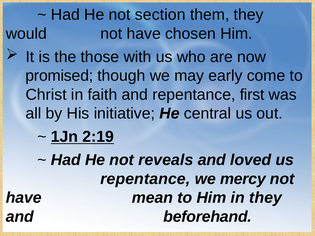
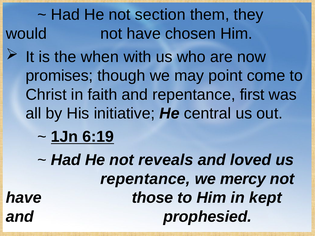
those: those -> when (100, 57)
promised: promised -> promises (59, 76)
early: early -> point (225, 76)
2:19: 2:19 -> 6:19 (98, 137)
mean: mean -> those (153, 198)
in they: they -> kept (266, 198)
beforehand: beforehand -> prophesied (208, 217)
